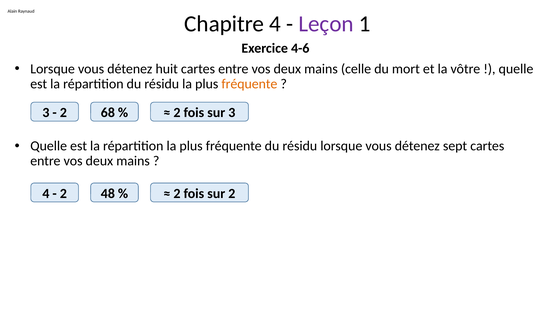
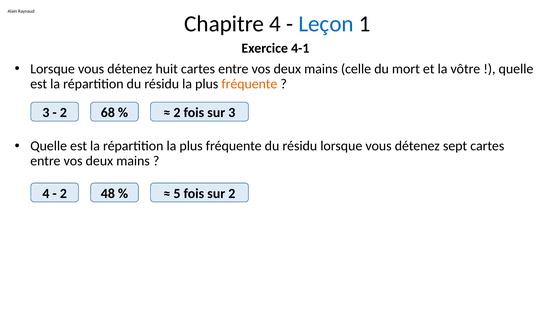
Leçon colour: purple -> blue (326, 24)
4-6: 4-6 -> 4-1 (300, 48)
2: 2 -> 5 (177, 194)
